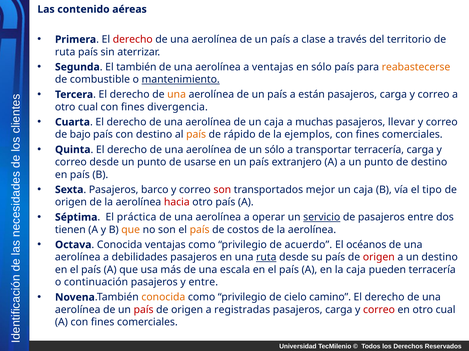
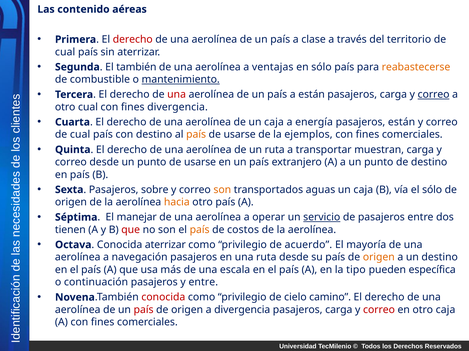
ruta: ruta -> cual (65, 52)
una colour: orange -> red (177, 95)
correo underline: none -> present (434, 95)
muchas: muchas -> energía (314, 122)
pasajeros llevar: llevar -> están (402, 122)
bajo: bajo -> cual (80, 135)
rápido: rápido -> usarse (240, 135)
un sólo: sólo -> ruta (275, 150)
transportar terracería: terracería -> muestran (379, 150)
barco: barco -> sobre (155, 190)
son colour: red -> orange (222, 190)
mejor: mejor -> aguas (320, 190)
el tipo: tipo -> sólo (432, 190)
hacia colour: red -> orange (177, 203)
práctica: práctica -> manejar (137, 218)
que colour: orange -> red (131, 230)
Conocida ventajas: ventajas -> aterrizar (165, 245)
océanos: océanos -> mayoría (366, 245)
debilidades: debilidades -> navegación (140, 258)
ruta underline: present -> none (266, 258)
origen colour: red -> orange (379, 258)
la caja: caja -> tipo (356, 270)
pueden terracería: terracería -> específica (432, 270)
conocida colour: orange -> red (163, 298)
a registradas: registradas -> divergencia (242, 310)
en otro cual: cual -> caja (446, 310)
